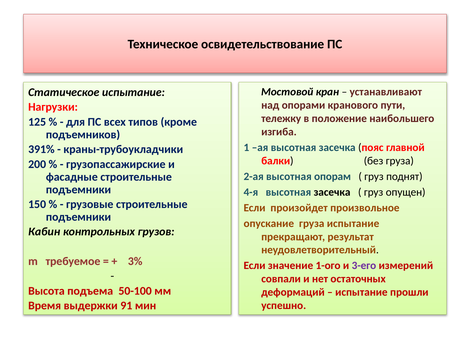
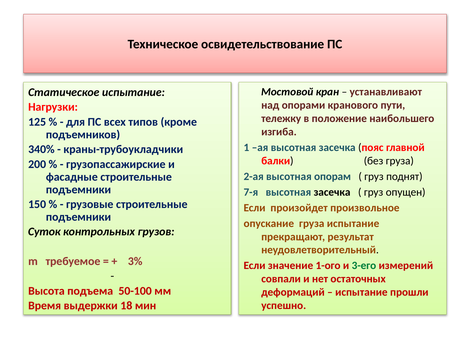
391%: 391% -> 340% (41, 150)
4-я: 4-я -> 7-я (251, 192)
Кабин: Кабин -> Суток (44, 232)
3-его colour: purple -> green (364, 266)
91: 91 -> 18 (126, 306)
